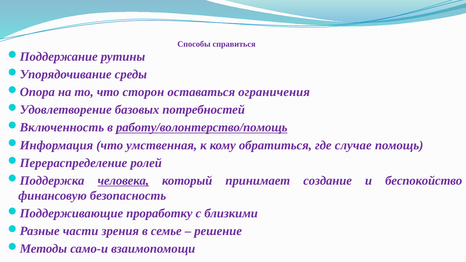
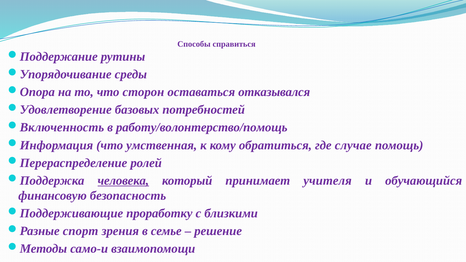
ограничения: ограничения -> отказывался (274, 92)
работу/волонтерство/помощь underline: present -> none (202, 128)
создание: создание -> учителя (328, 181)
беспокойство: беспокойство -> обучающийся (424, 181)
части: части -> спорт (81, 231)
